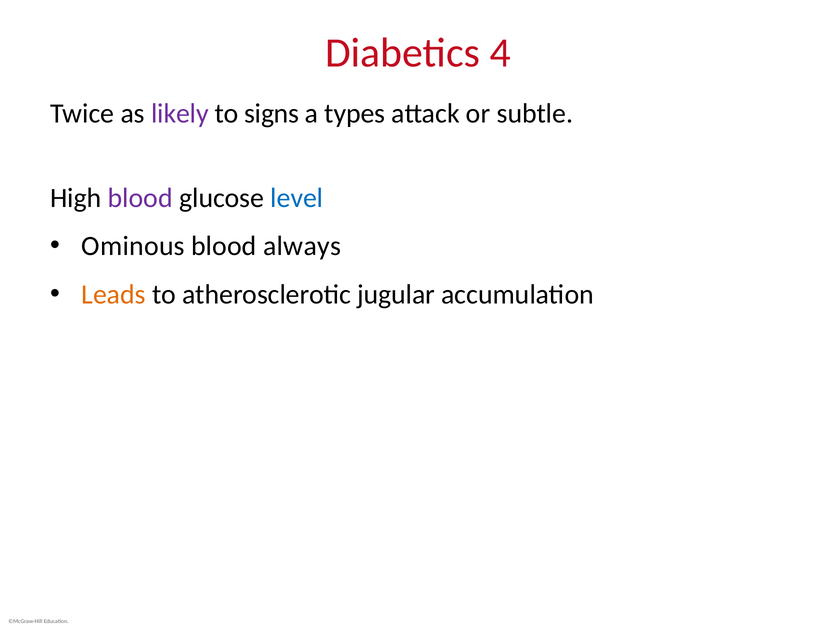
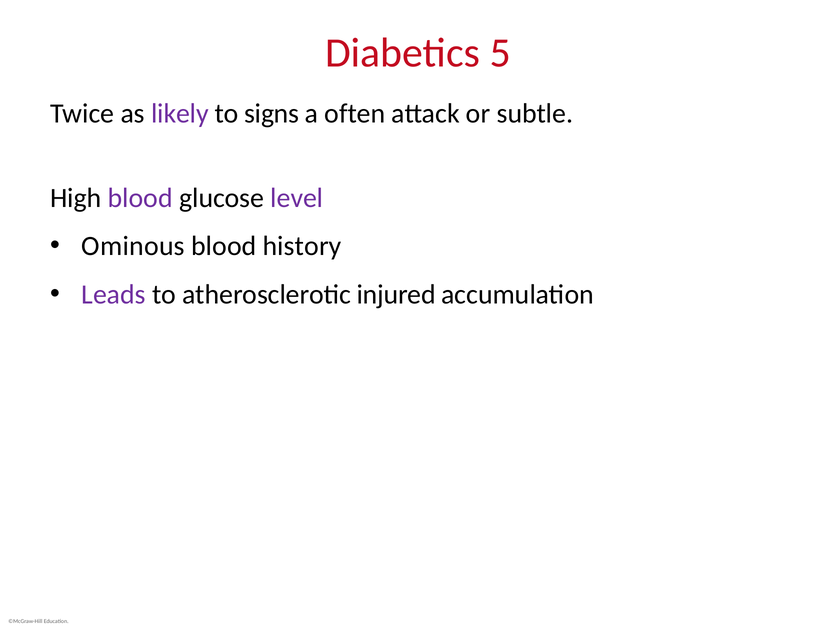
4: 4 -> 5 (500, 53)
types: types -> often (355, 113)
level colour: blue -> purple (297, 198)
always: always -> history (302, 246)
Leads colour: orange -> purple (114, 294)
jugular: jugular -> injured (396, 294)
